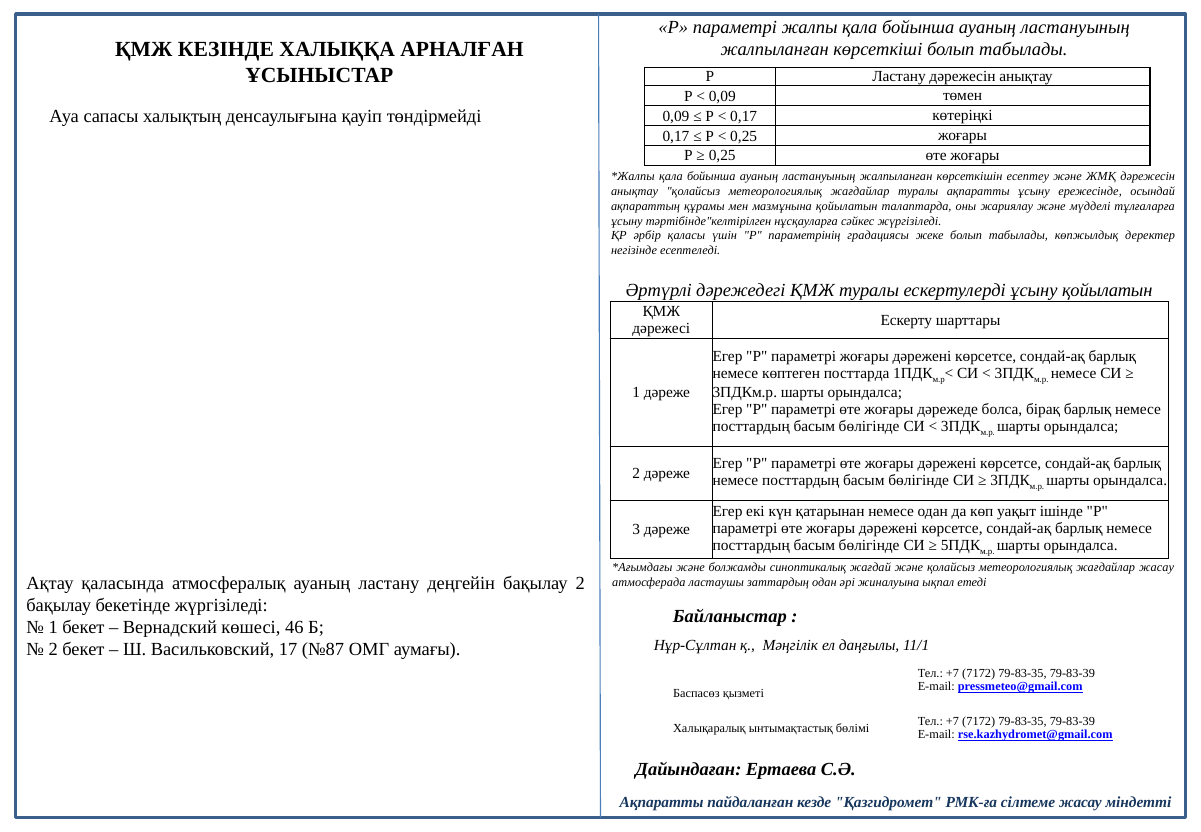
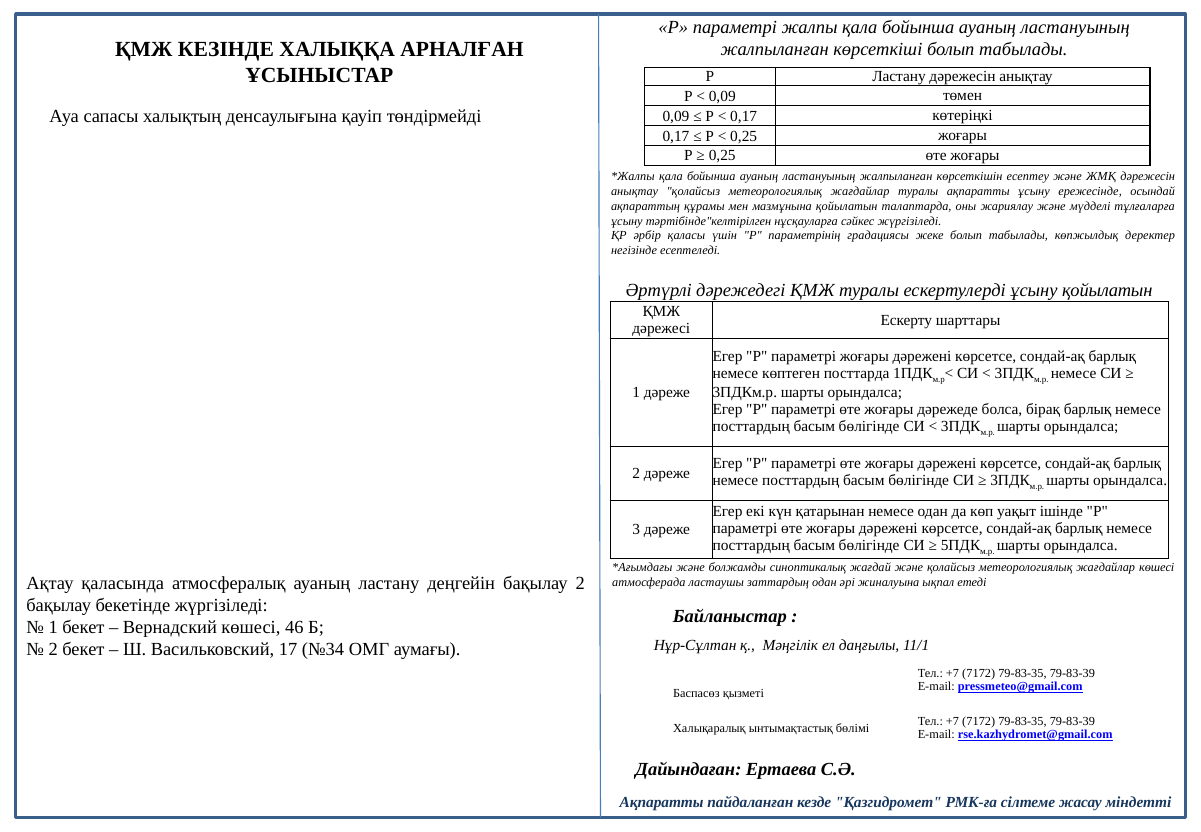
жағдайлар жасау: жасау -> көшесі (1157, 567)
№87: №87 -> №34 (323, 649)
